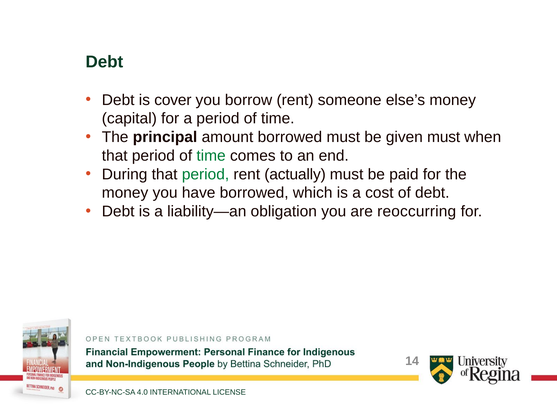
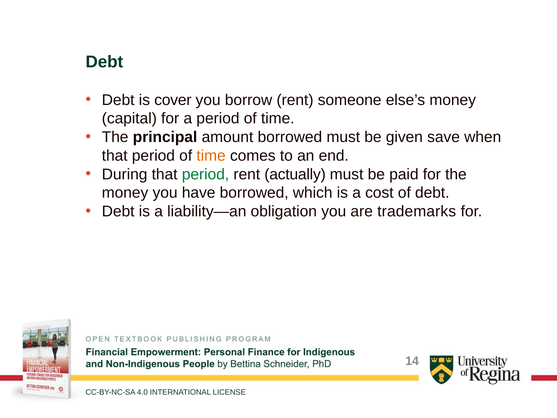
given must: must -> save (444, 137)
time colour: green -> orange (211, 156)
reoccurring: reoccurring -> trademarks (417, 211)
